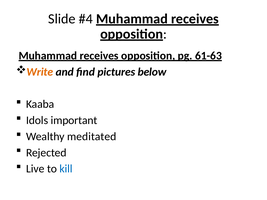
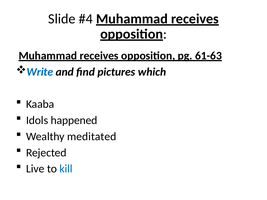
Write colour: orange -> blue (40, 72)
below: below -> which (152, 72)
important: important -> happened (74, 120)
